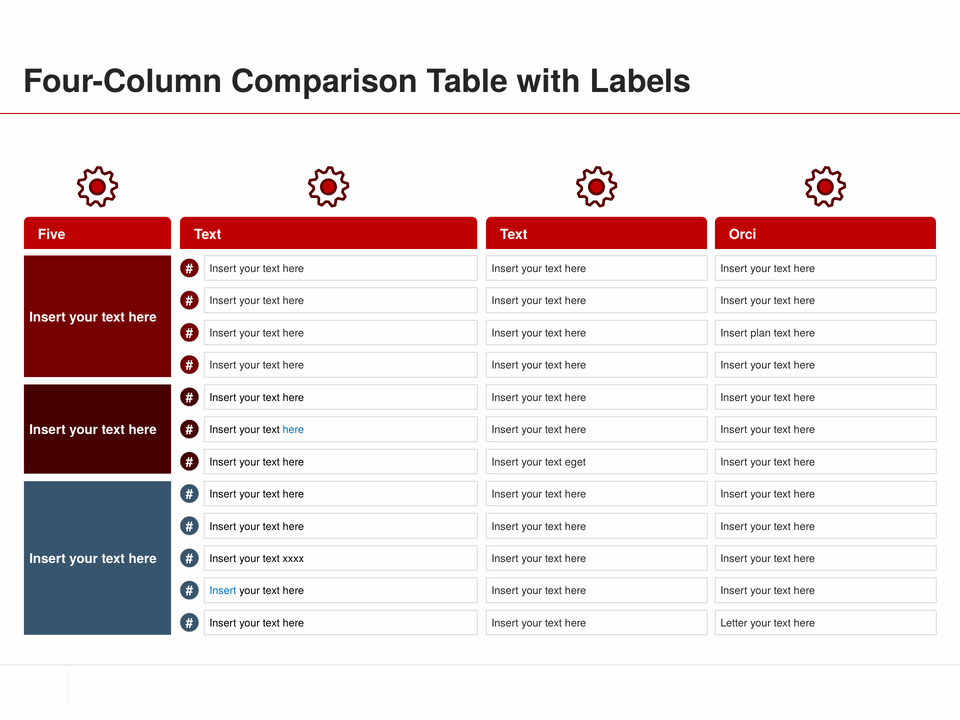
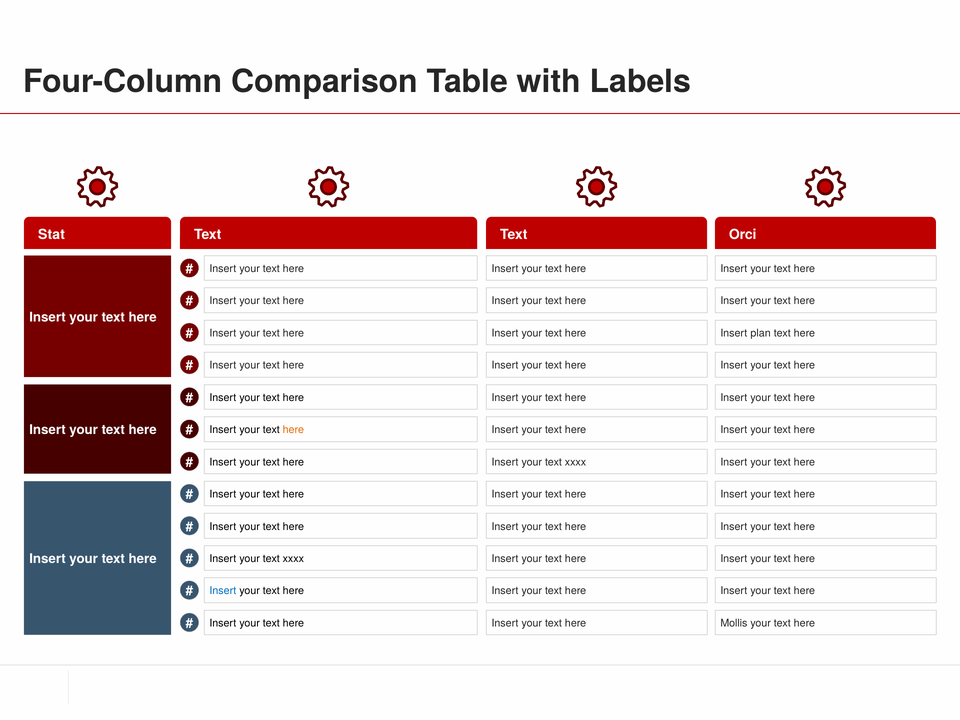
Five: Five -> Stat (52, 235)
here colour: blue -> orange (293, 430)
eget: eget -> xxxx (575, 462)
Letter: Letter -> Mollis (734, 623)
